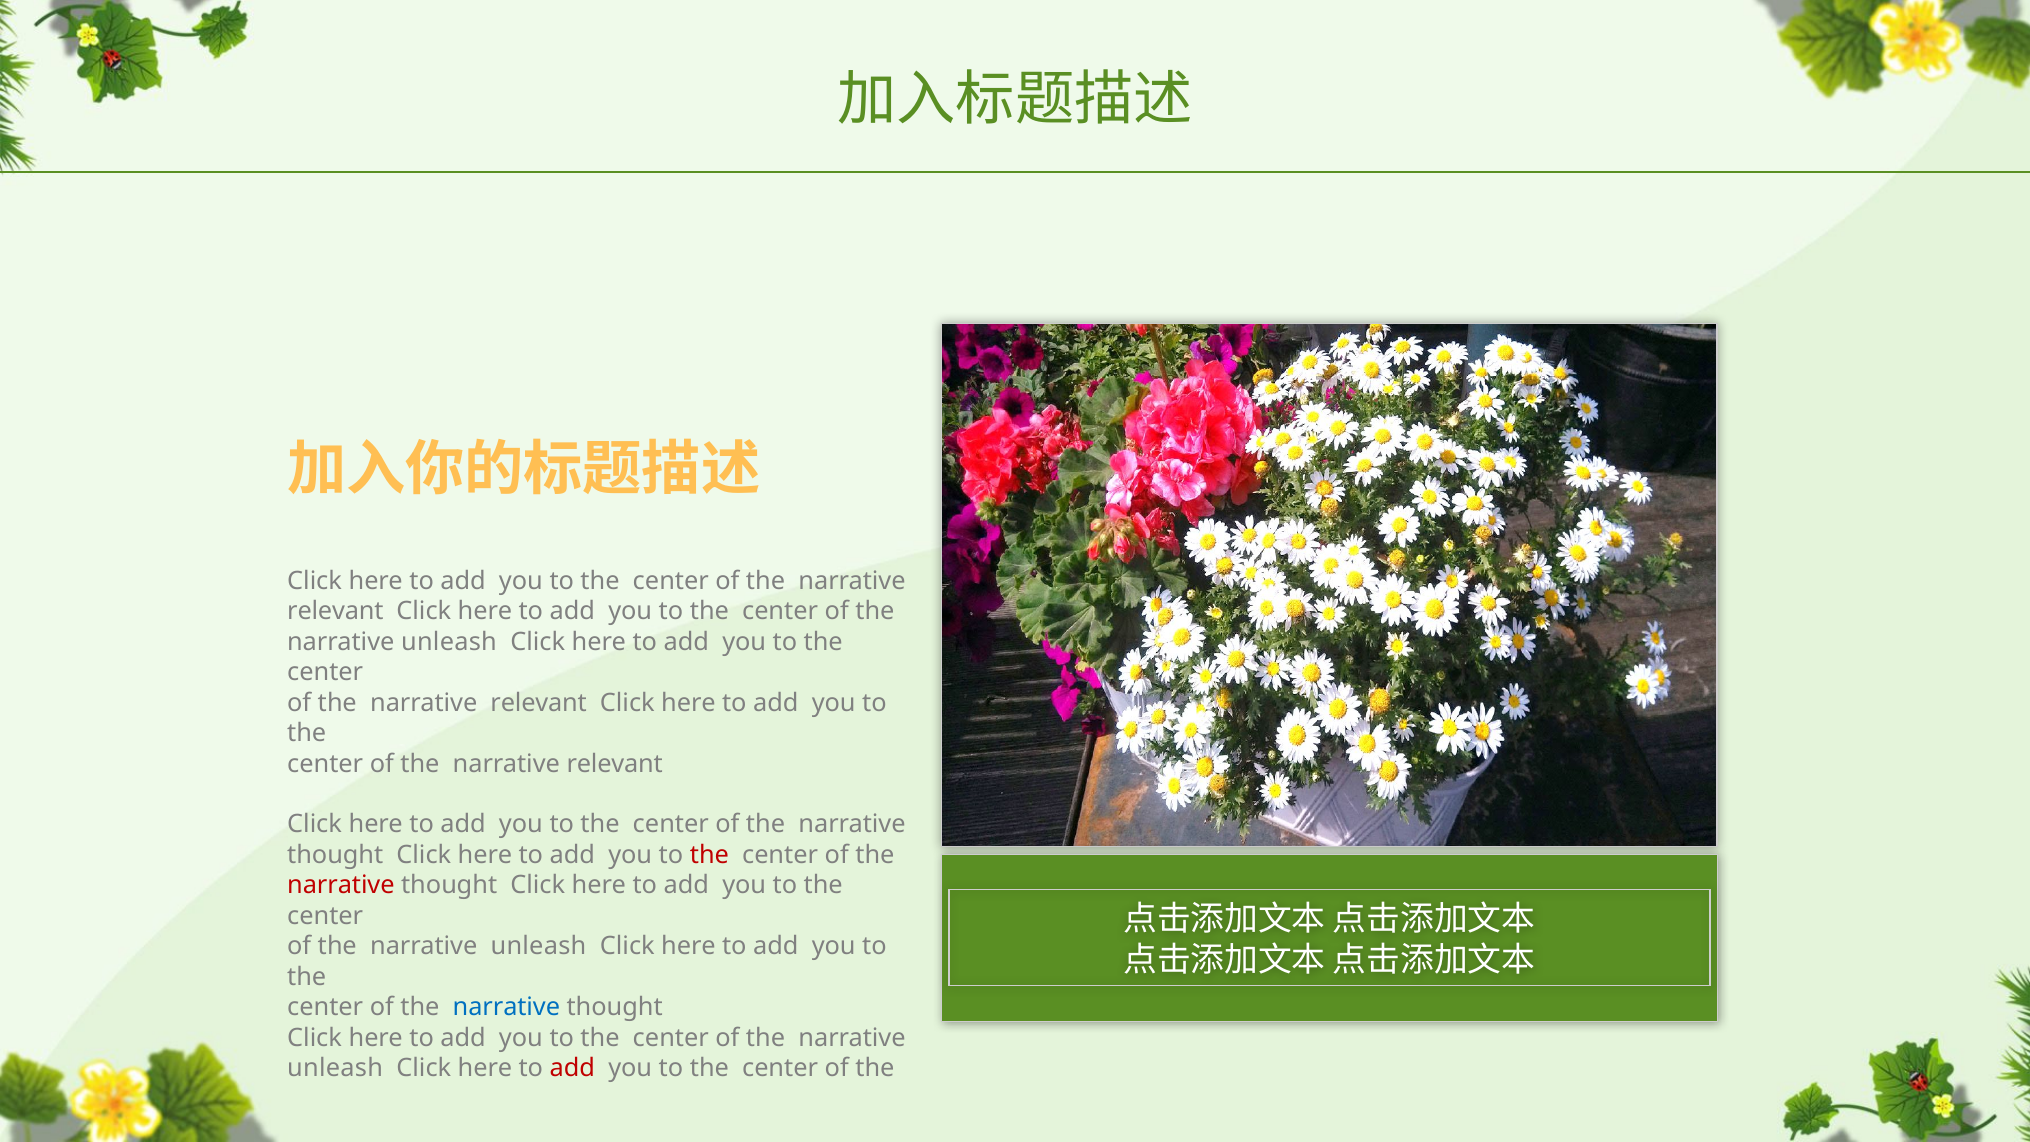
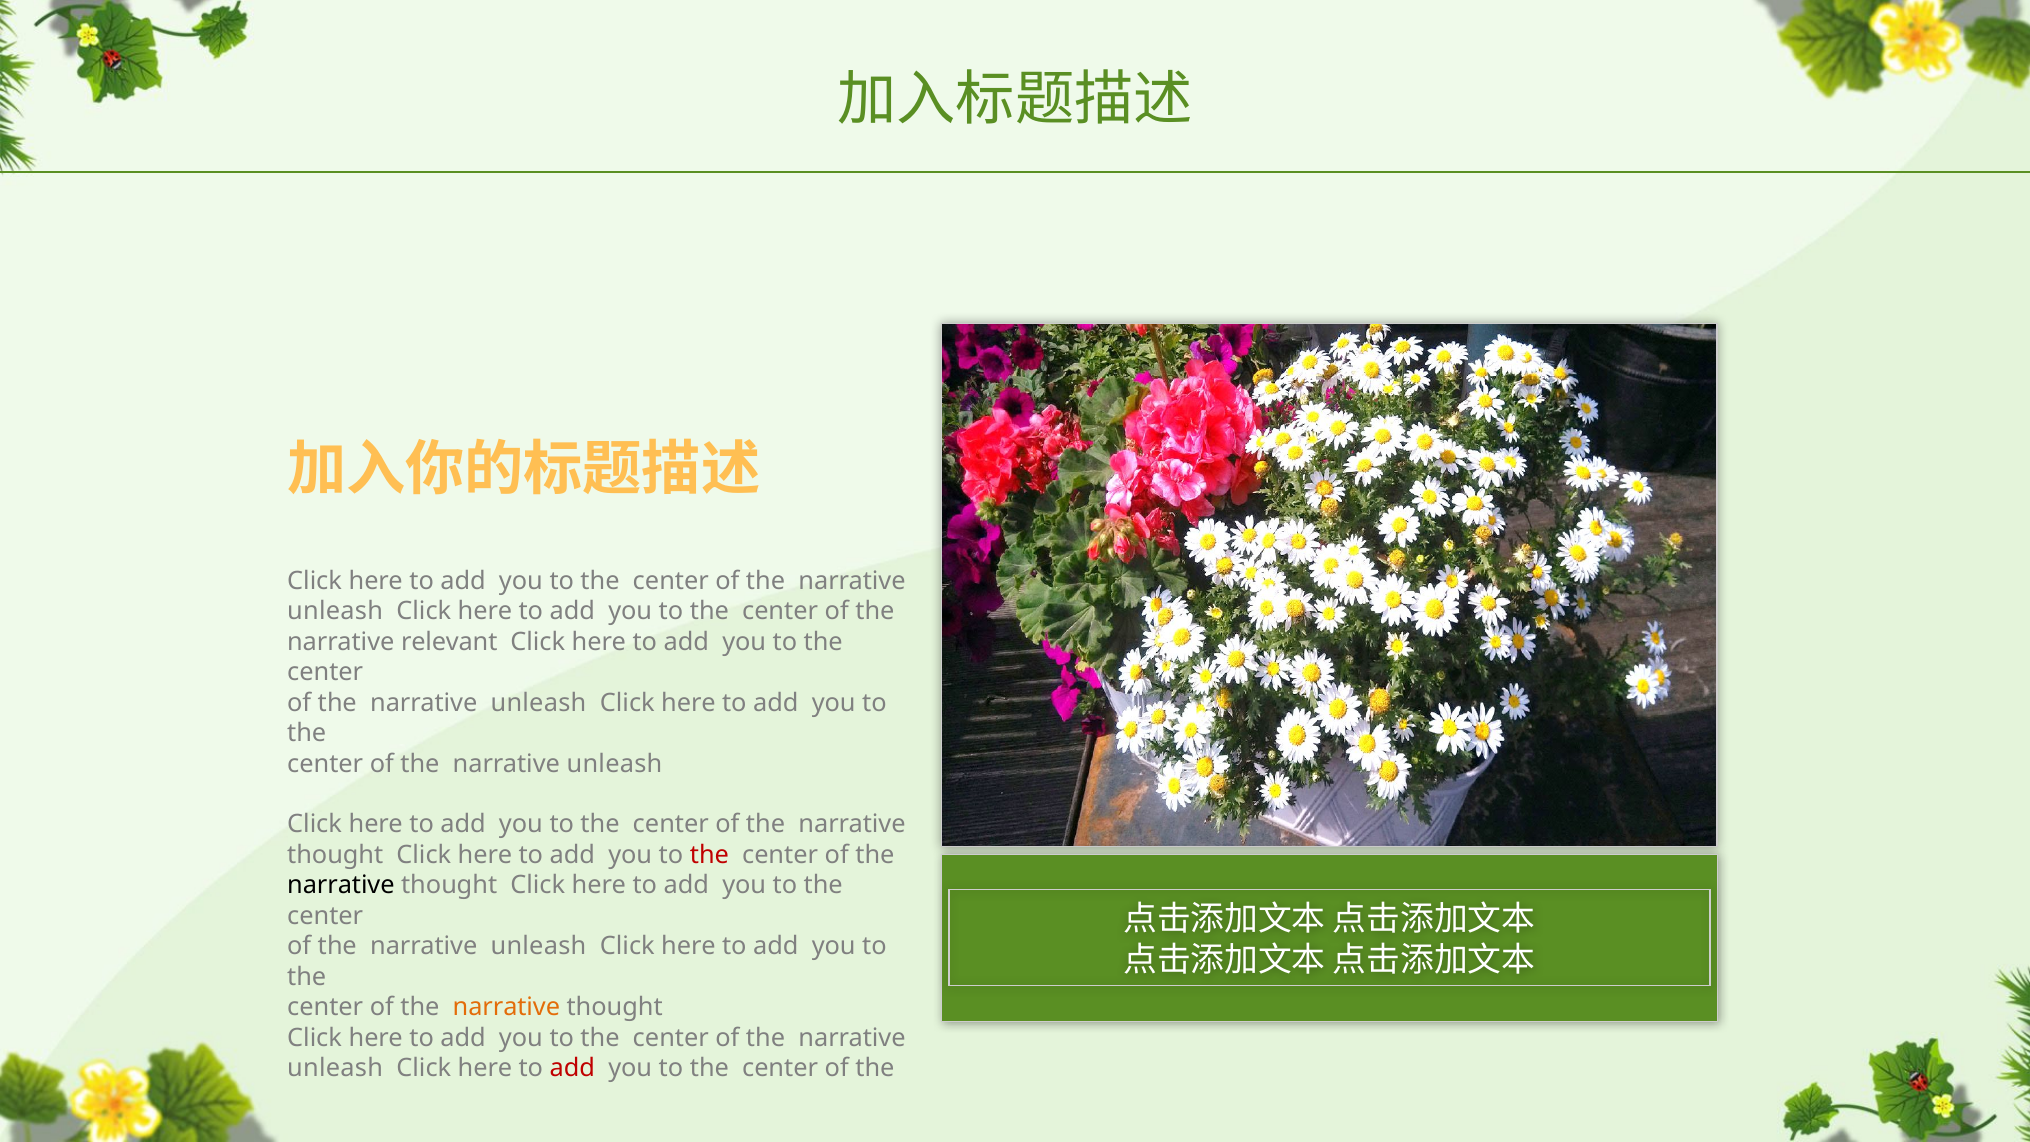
relevant: relevant -> unleash (335, 612)
unleash: unleash -> relevant (449, 642)
relevant: relevant -> unleash (538, 703)
relevant: relevant -> unleash (614, 764)
narrative colour: red -> black (341, 886)
narrative colour: blue -> orange (506, 1007)
